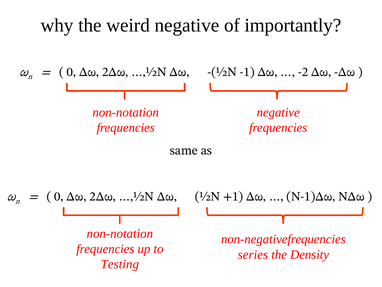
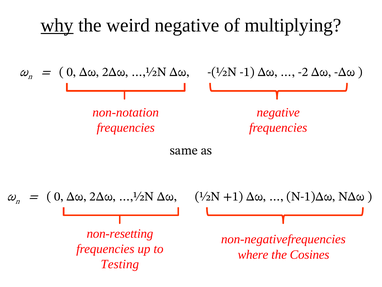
why underline: none -> present (57, 25)
importantly: importantly -> multiplying (293, 25)
non-notation: non-notation -> non-resetting (120, 233)
series: series -> where (253, 254)
Density: Density -> Cosines (310, 254)
